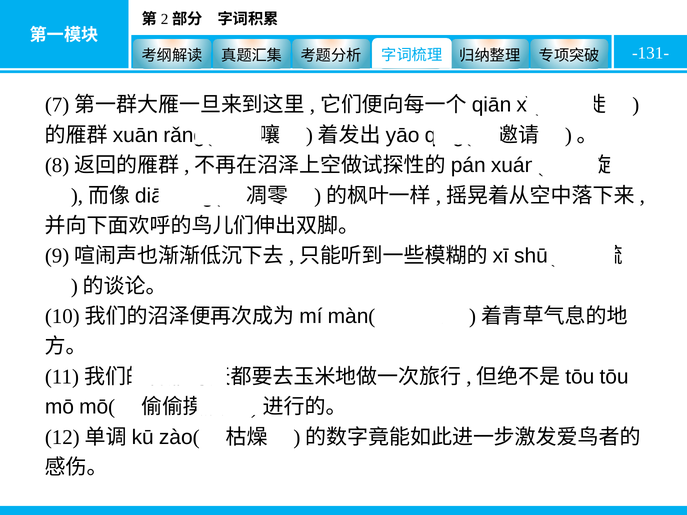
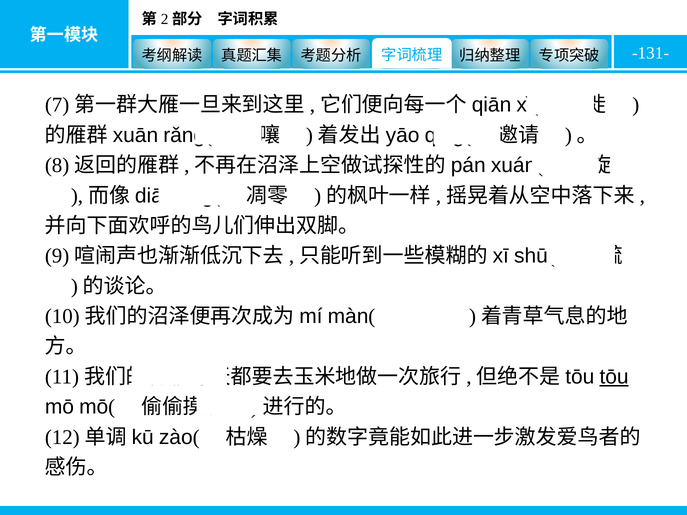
tōu underline: none -> present (614, 377)
